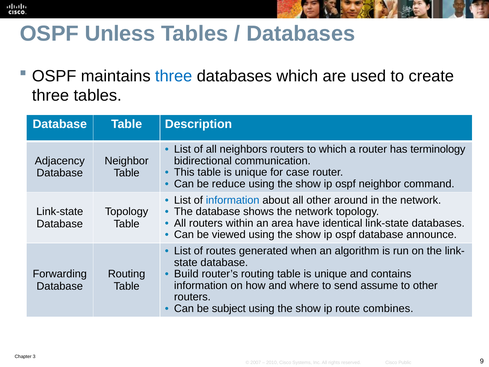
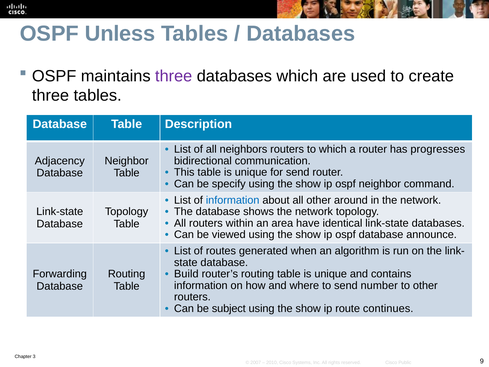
three colour: blue -> purple (174, 76)
terminology: terminology -> progresses (438, 149)
for case: case -> send (298, 172)
reduce: reduce -> specify (229, 184)
assume: assume -> number (379, 285)
combines: combines -> continues (388, 308)
